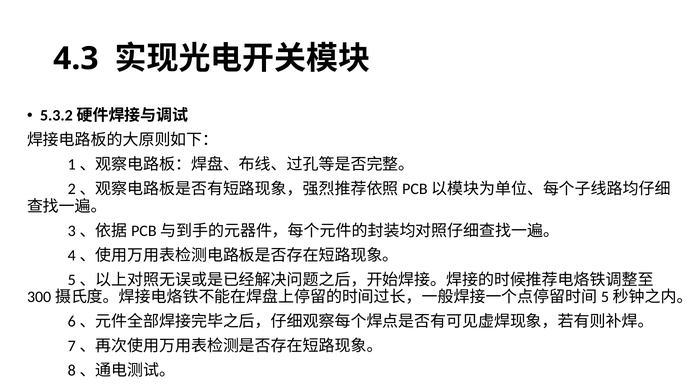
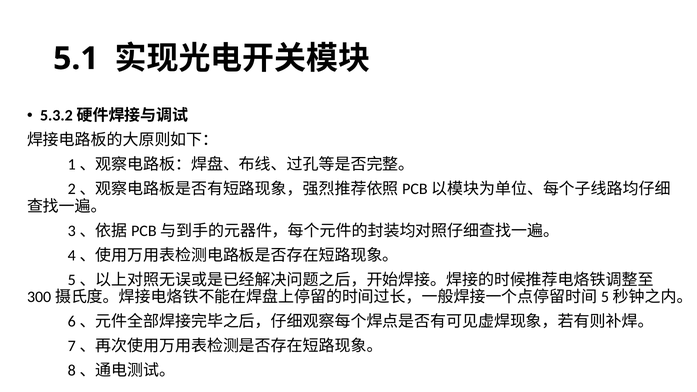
4.3: 4.3 -> 5.1 (76, 59)
